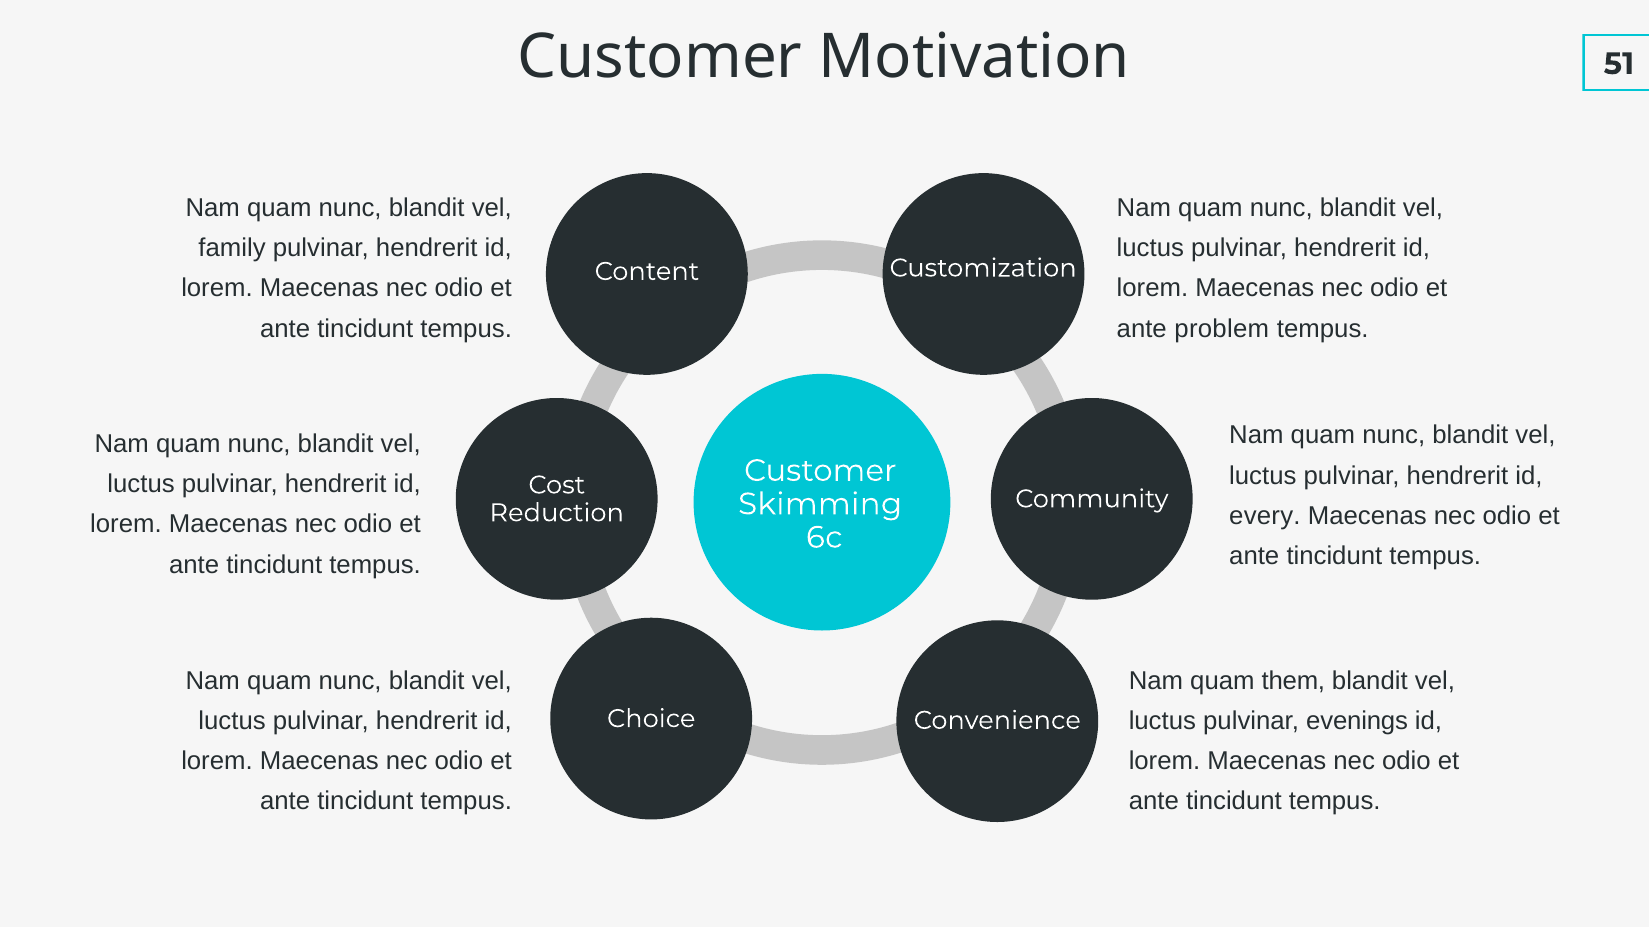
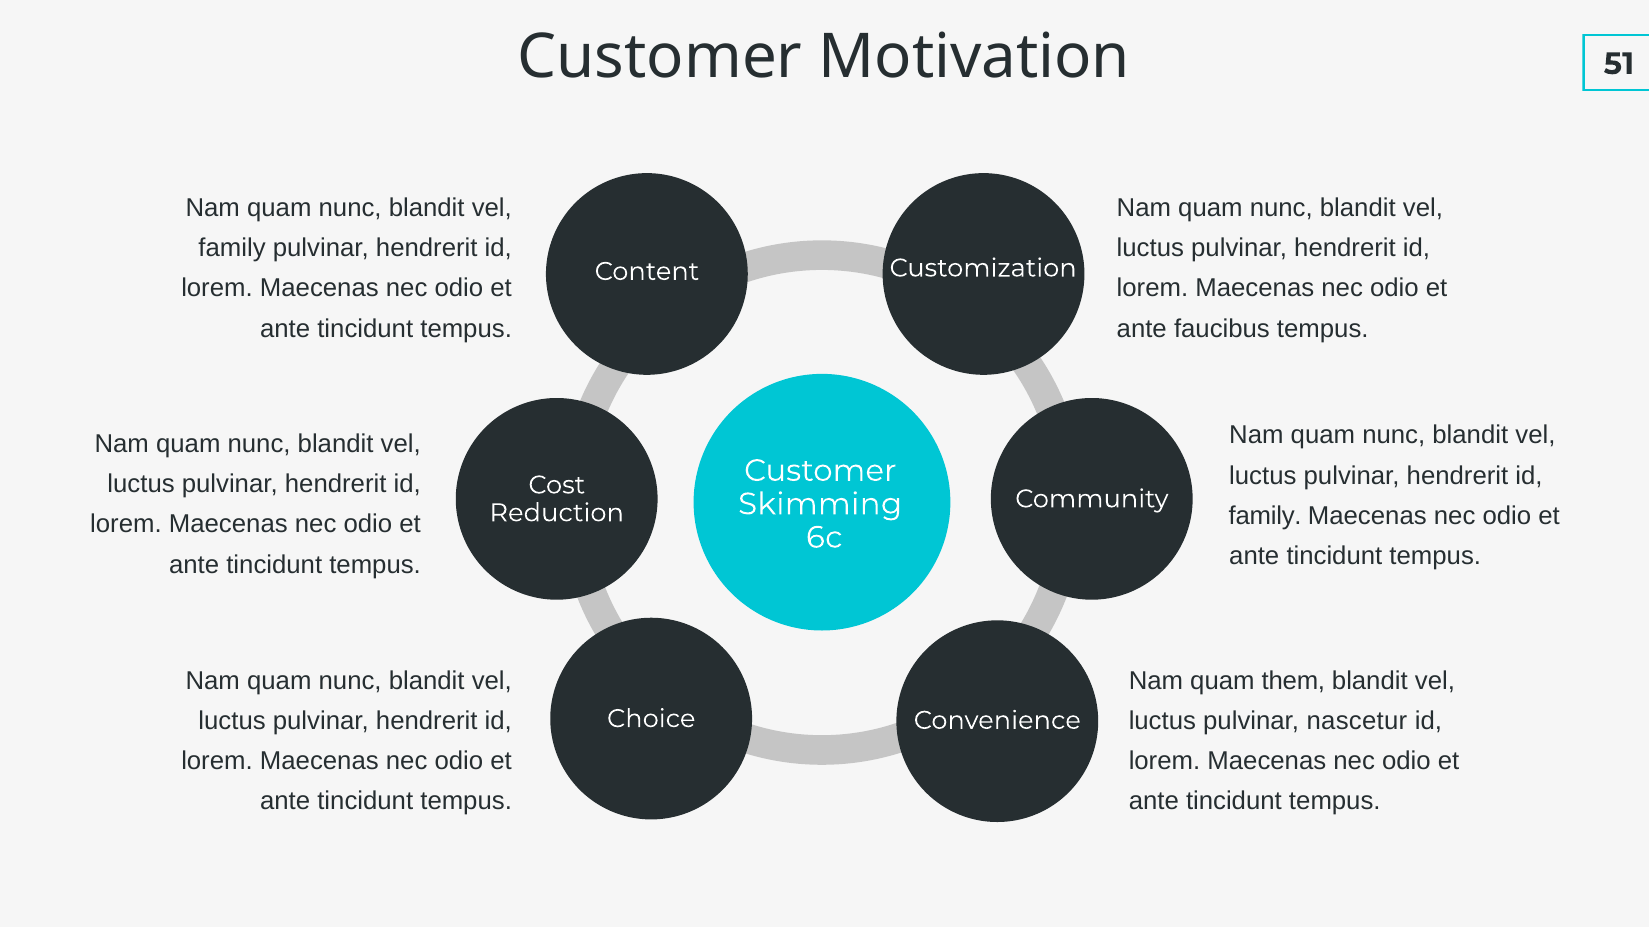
problem: problem -> faucibus (1222, 329)
every: every -> family (1265, 516)
evenings: evenings -> nascetur (1357, 722)
